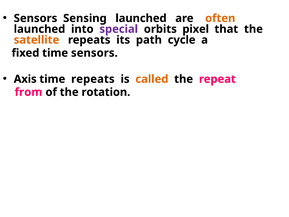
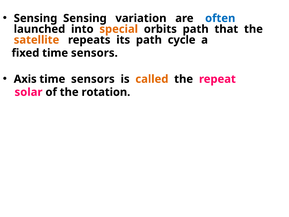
Sensors: Sensors -> Sensing (36, 18)
Sensing launched: launched -> variation (141, 18)
often colour: orange -> blue (220, 18)
special colour: purple -> orange (119, 29)
orbits pixel: pixel -> path (196, 29)
repeats: repeats -> sensors (93, 79)
from: from -> solar (29, 92)
